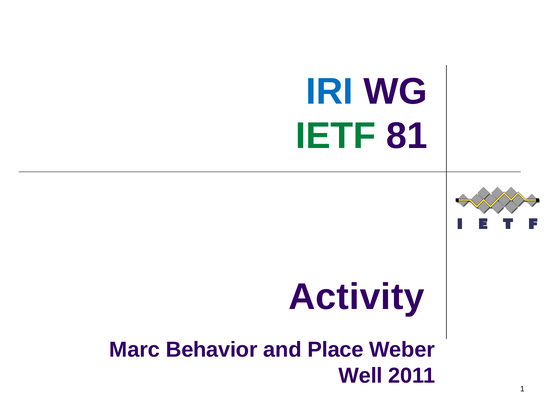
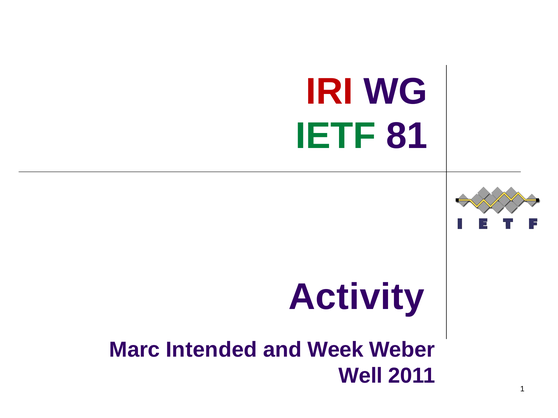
IRI colour: blue -> red (330, 92)
Behavior: Behavior -> Intended (212, 350)
Place: Place -> Week (336, 350)
